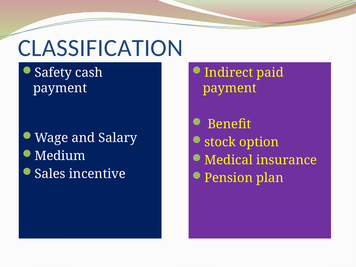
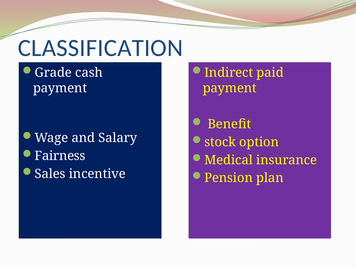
Safety: Safety -> Grade (53, 73)
Medium: Medium -> Fairness (60, 156)
